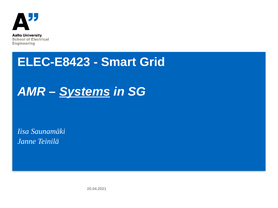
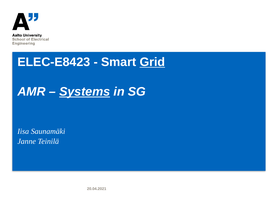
Grid underline: none -> present (152, 62)
